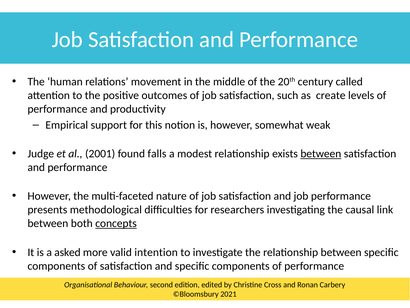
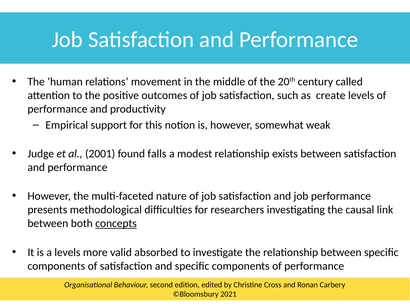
between underline: present -> none (321, 153)
a asked: asked -> levels (67, 252)
intention: intention -> absorbed (156, 252)
